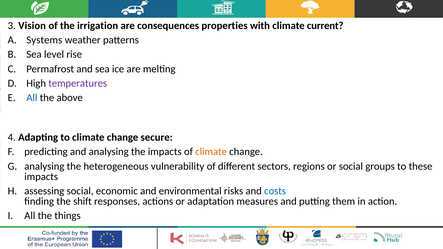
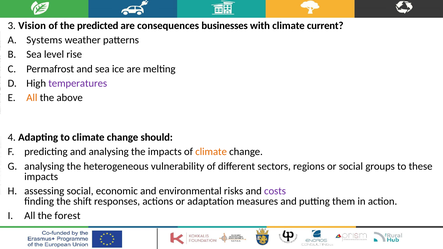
irrigation: irrigation -> predicted (98, 26)
properties: properties -> businesses (225, 26)
All colour: blue -> orange (32, 98)
secure: secure -> should (157, 137)
costs colour: blue -> purple (275, 191)
things: things -> forest (68, 216)
